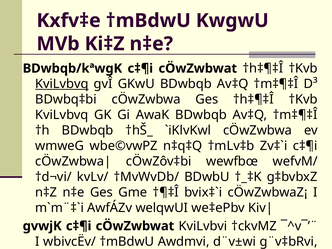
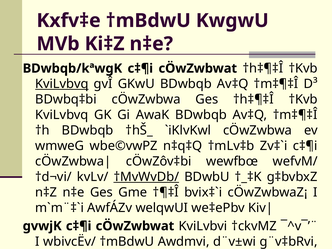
†MvWvDb/ underline: none -> present (146, 177)
